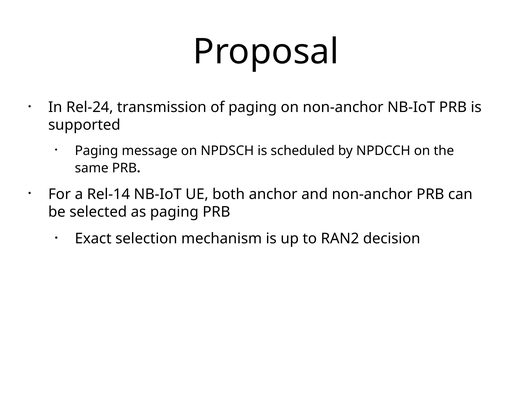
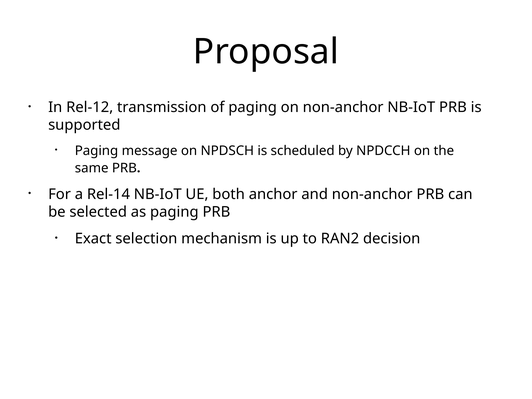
Rel-24: Rel-24 -> Rel-12 (90, 107)
